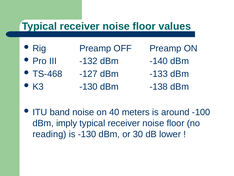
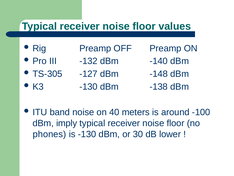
TS-468: TS-468 -> TS-305 (47, 74)
-133: -133 -> -148 (159, 74)
reading: reading -> phones (49, 134)
